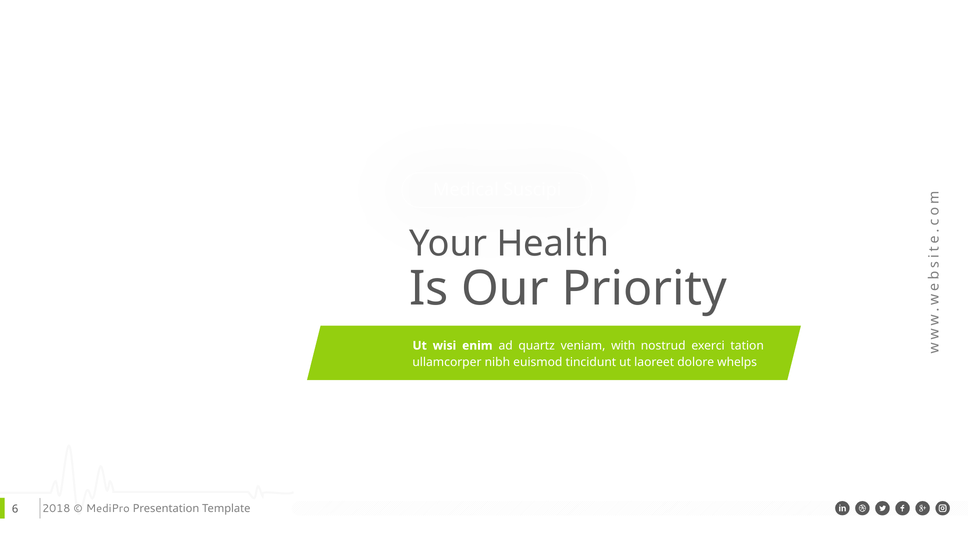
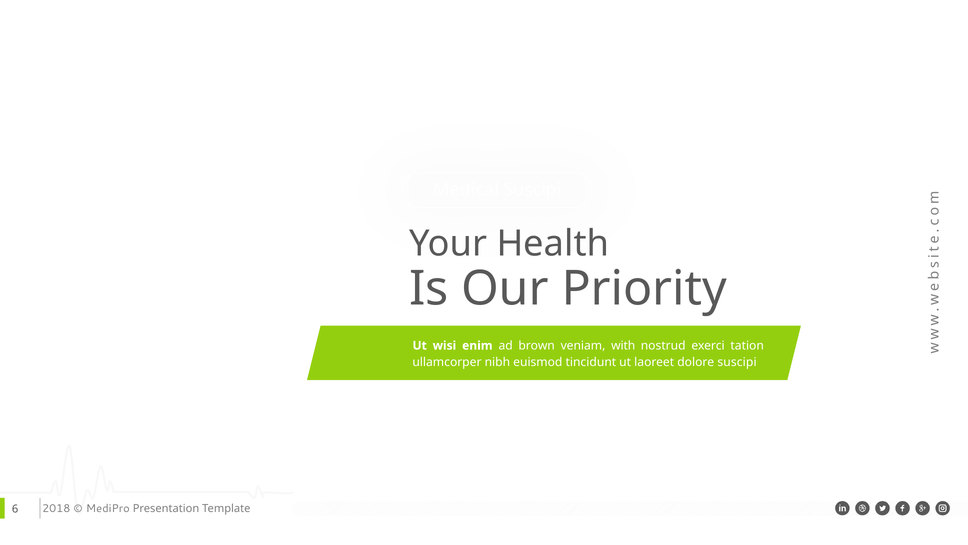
quartz: quartz -> brown (537, 345)
dolore whelps: whelps -> suscipi (737, 362)
